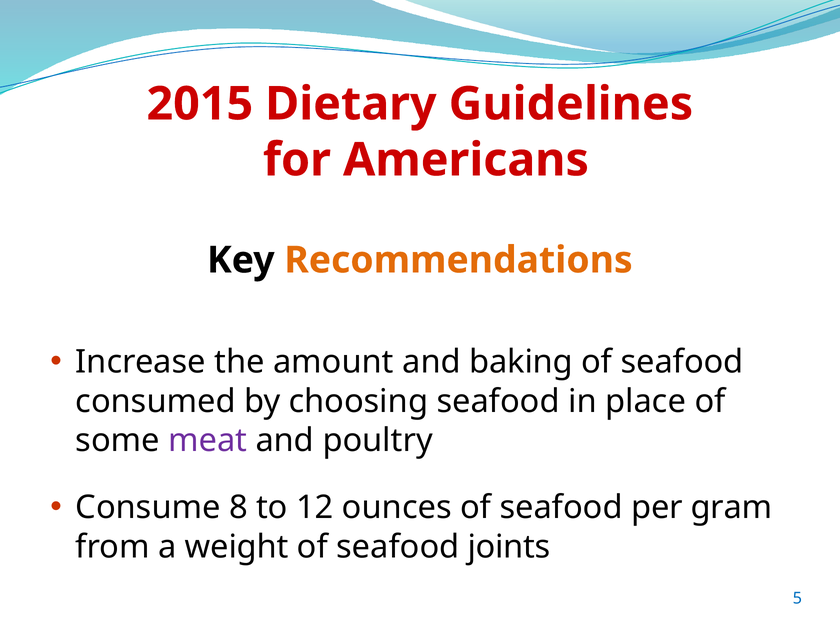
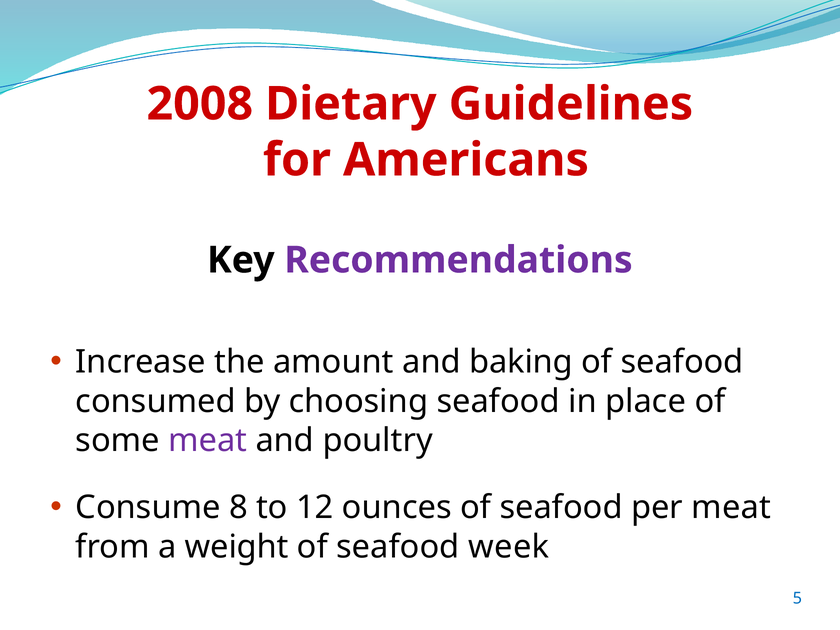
2015: 2015 -> 2008 (200, 104)
Recommendations colour: orange -> purple (458, 260)
per gram: gram -> meat (731, 508)
joints: joints -> week (509, 547)
